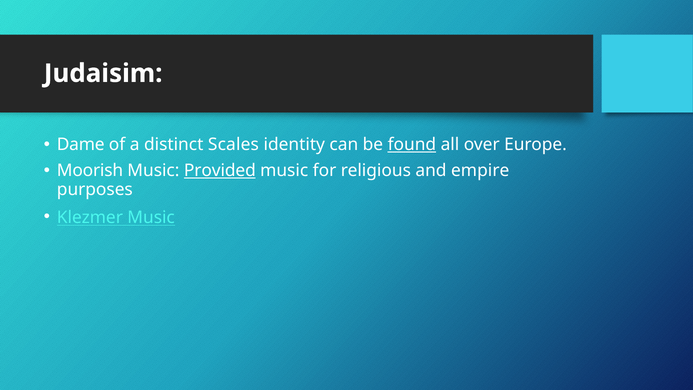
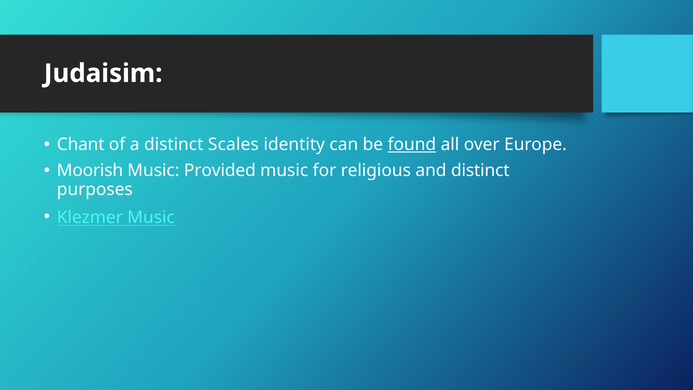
Dame: Dame -> Chant (81, 145)
Provided underline: present -> none (220, 171)
and empire: empire -> distinct (480, 171)
